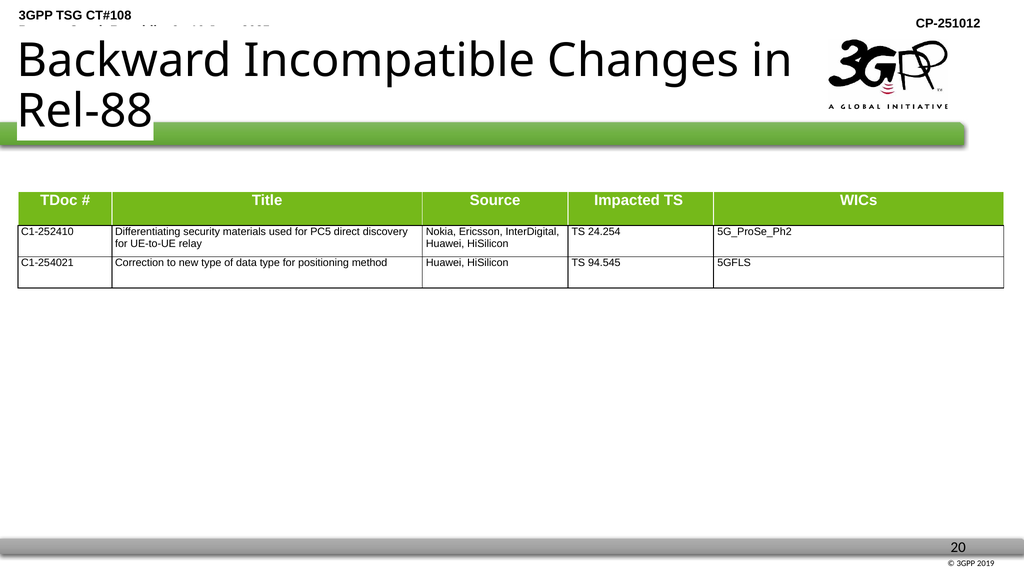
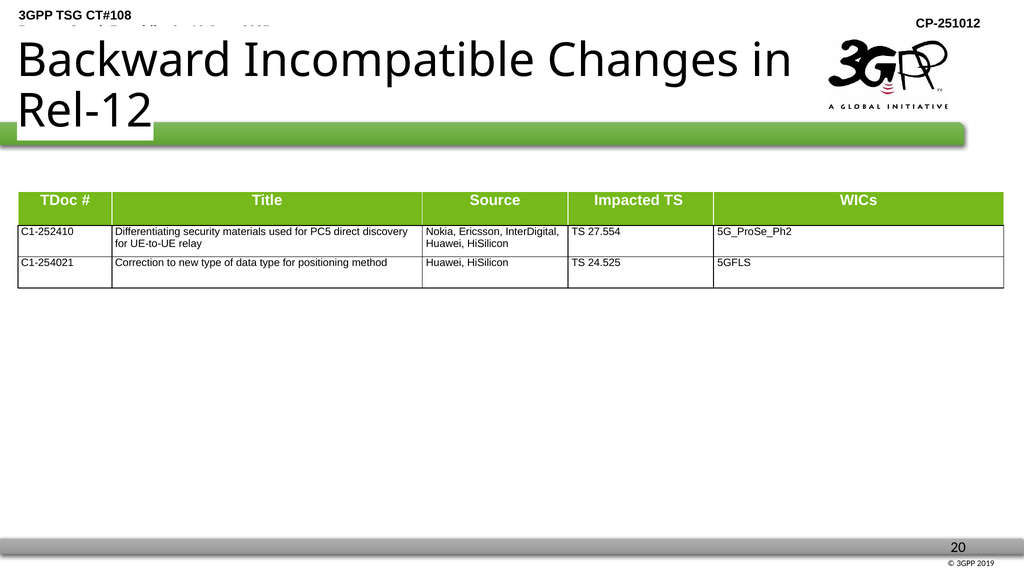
Rel-88: Rel-88 -> Rel-12 (85, 111)
24.254: 24.254 -> 27.554 (604, 232)
94.545: 94.545 -> 24.525 (604, 263)
